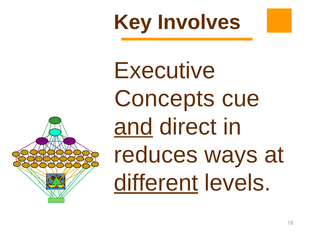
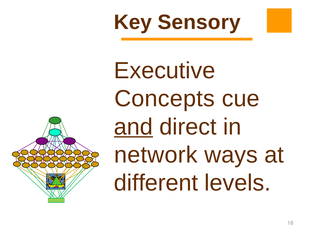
Involves: Involves -> Sensory (199, 22)
reduces: reduces -> network (156, 155)
different underline: present -> none (156, 183)
